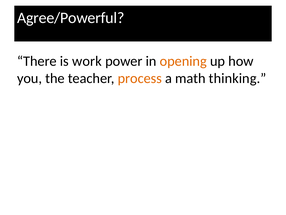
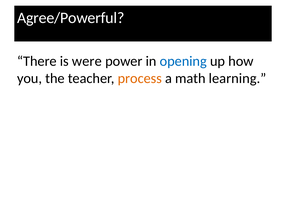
work: work -> were (87, 61)
opening colour: orange -> blue (183, 61)
thinking: thinking -> learning (238, 78)
